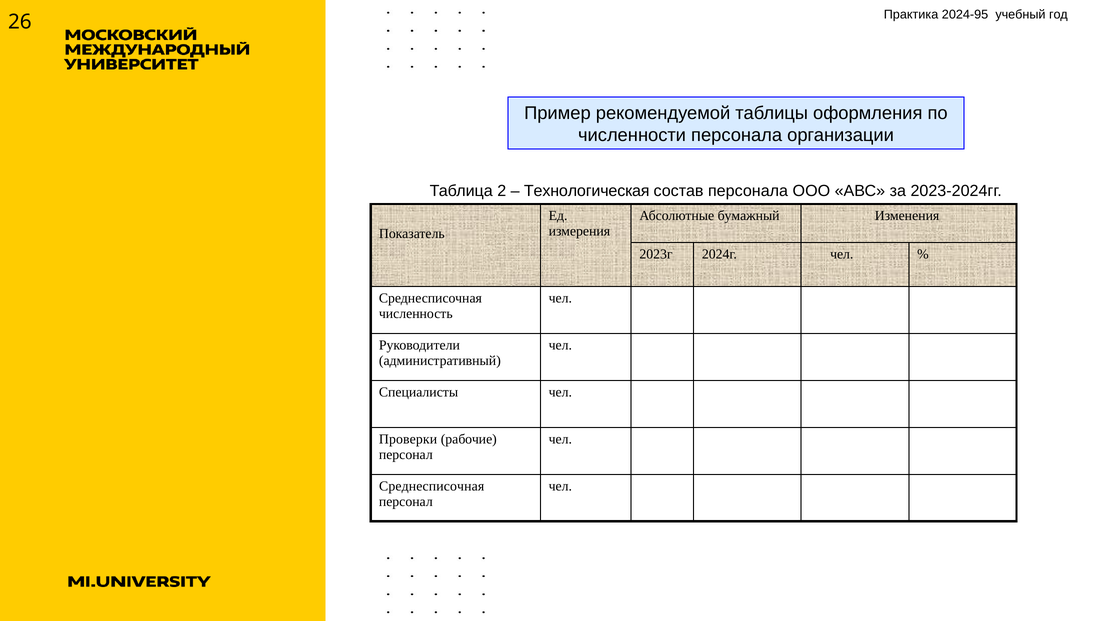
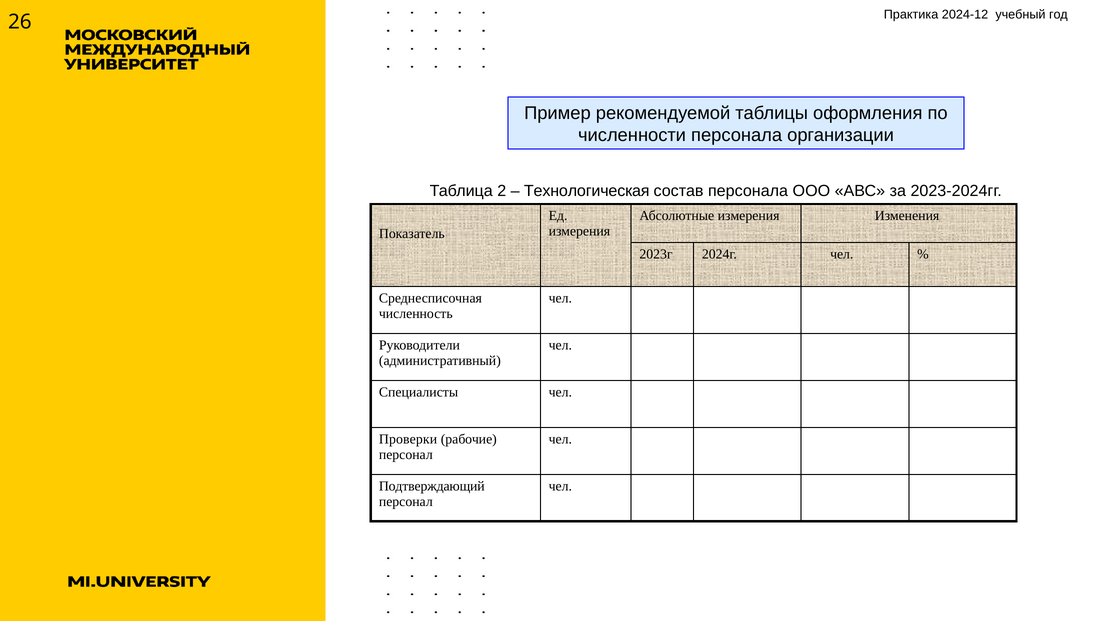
2024-95: 2024-95 -> 2024-12 (965, 15)
Абсолютные бумажный: бумажный -> измерения (749, 216)
Среднесписочная: Среднесписочная -> Подтверждающий (432, 486)
